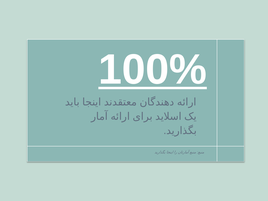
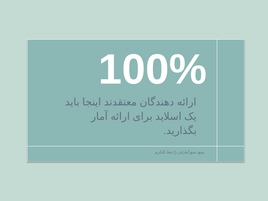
100% underline: present -> none (153, 70)
